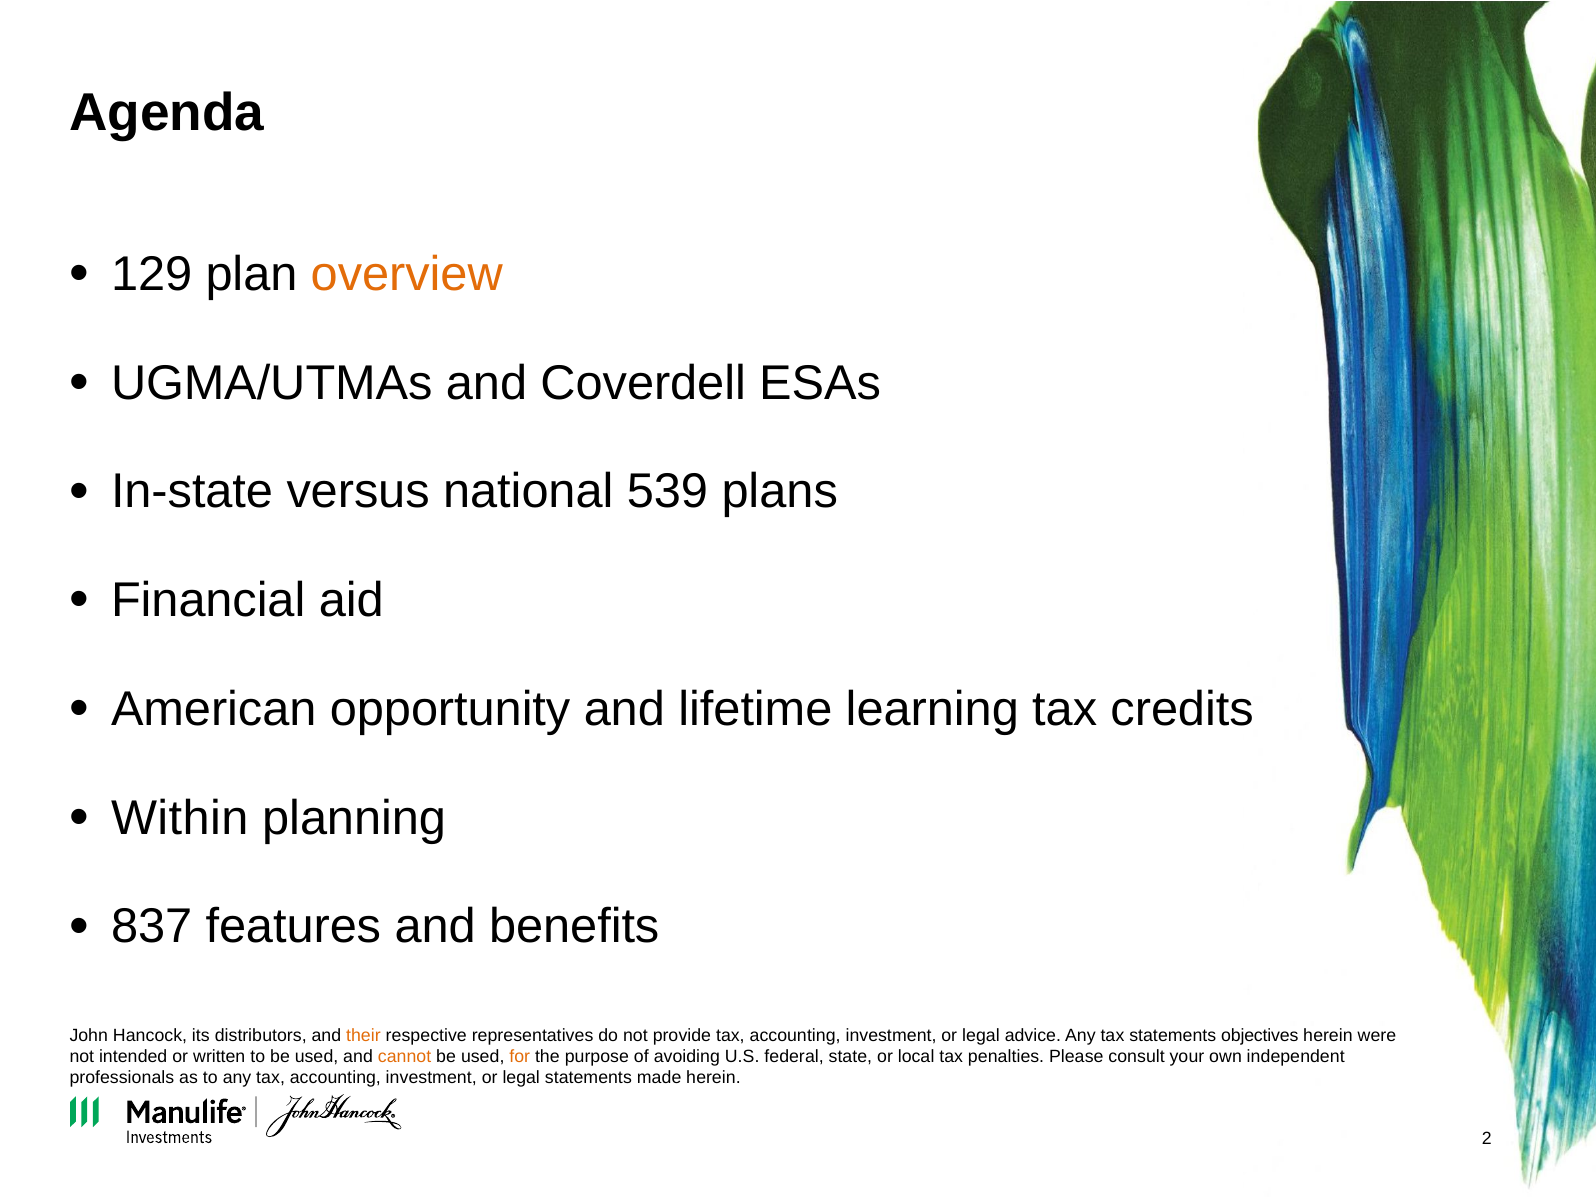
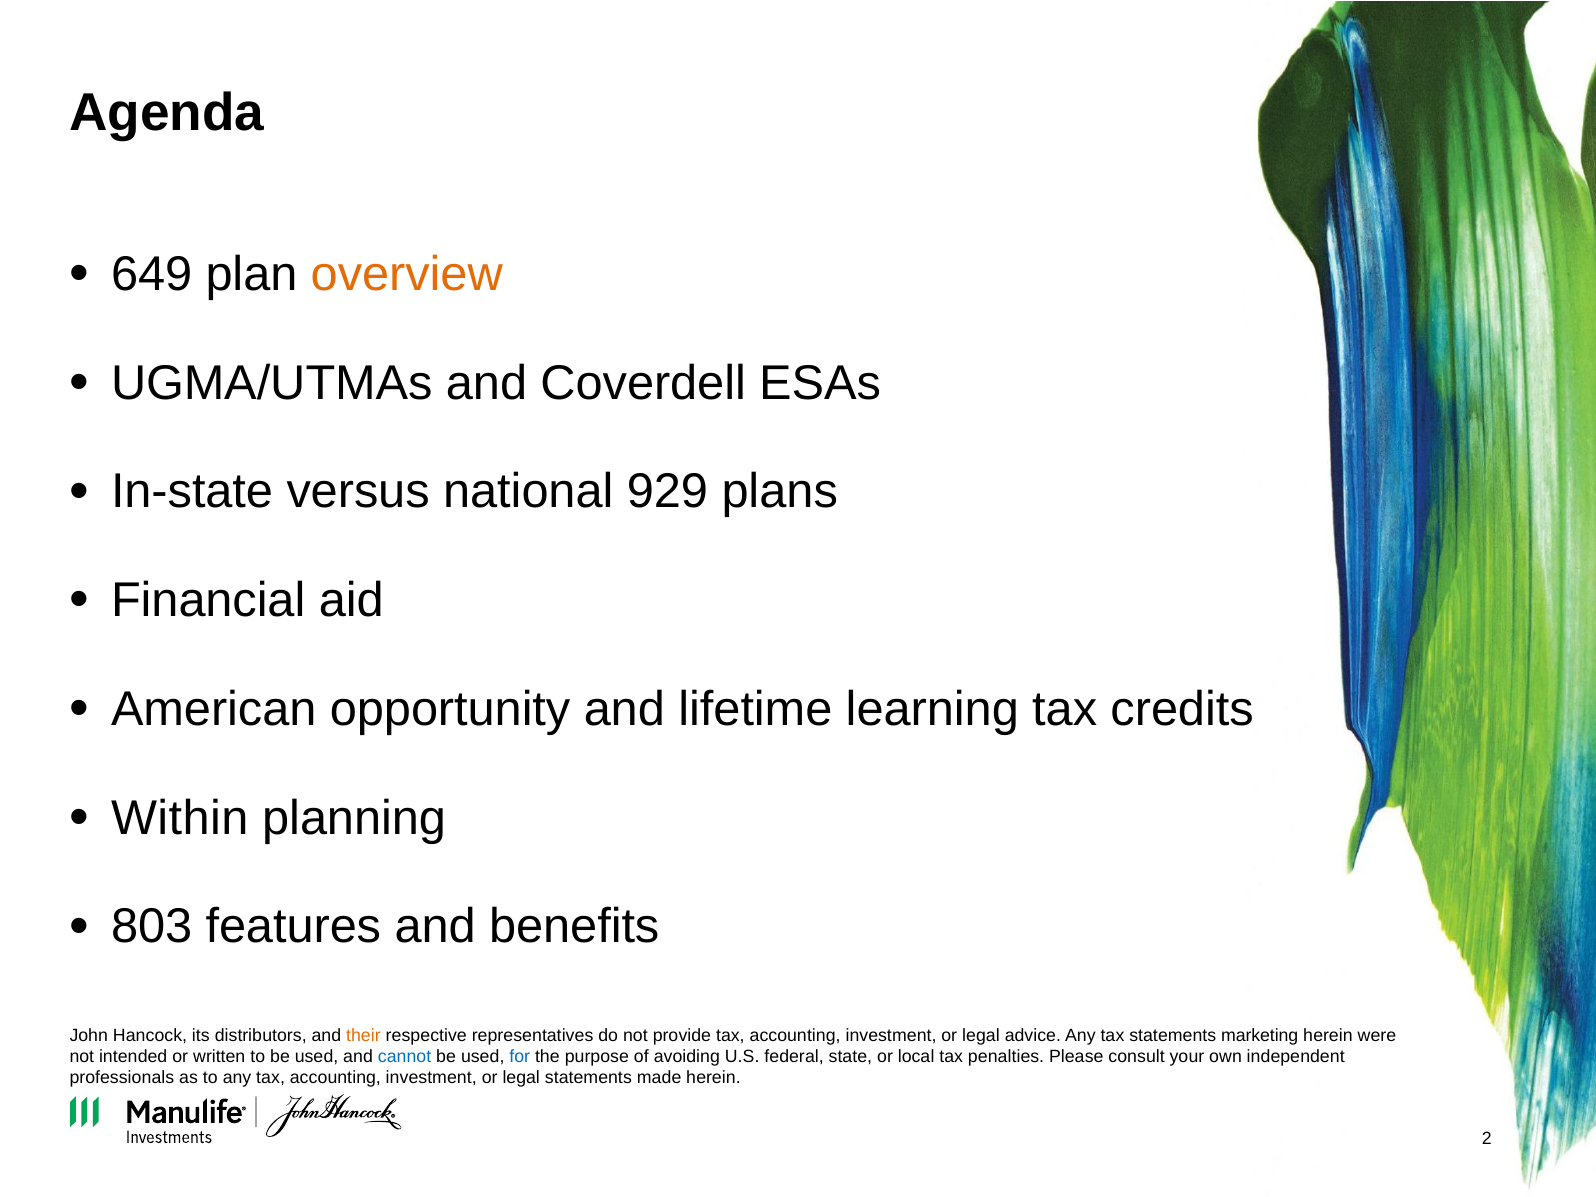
129: 129 -> 649 (152, 274)
539: 539 -> 929 (667, 492)
837: 837 -> 803 (152, 927)
objectives: objectives -> marketing (1260, 1035)
cannot colour: orange -> blue (405, 1057)
for colour: orange -> blue (520, 1057)
